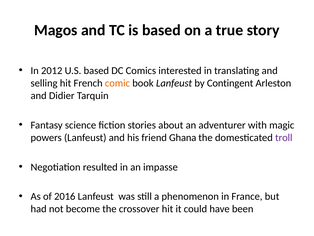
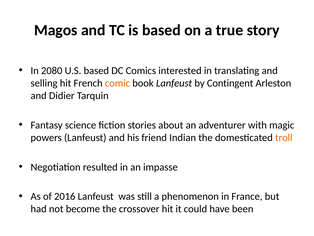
2012: 2012 -> 2080 (52, 70)
Ghana: Ghana -> Indian (183, 137)
troll colour: purple -> orange (284, 137)
